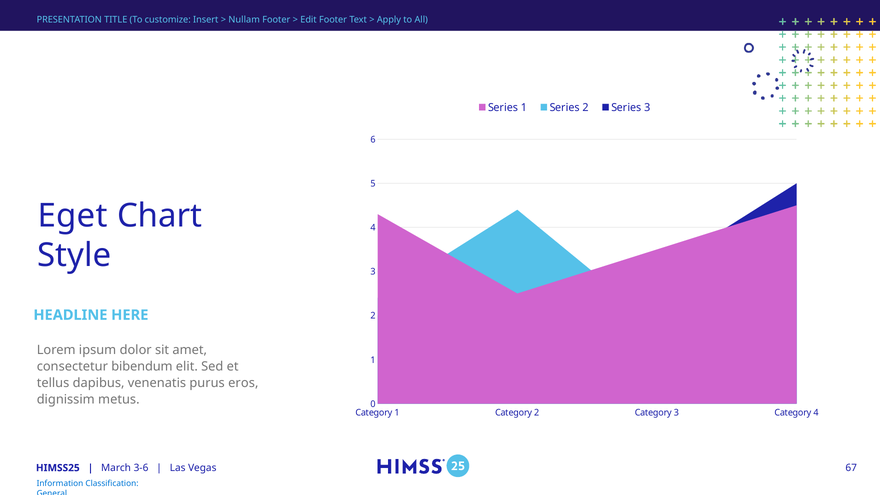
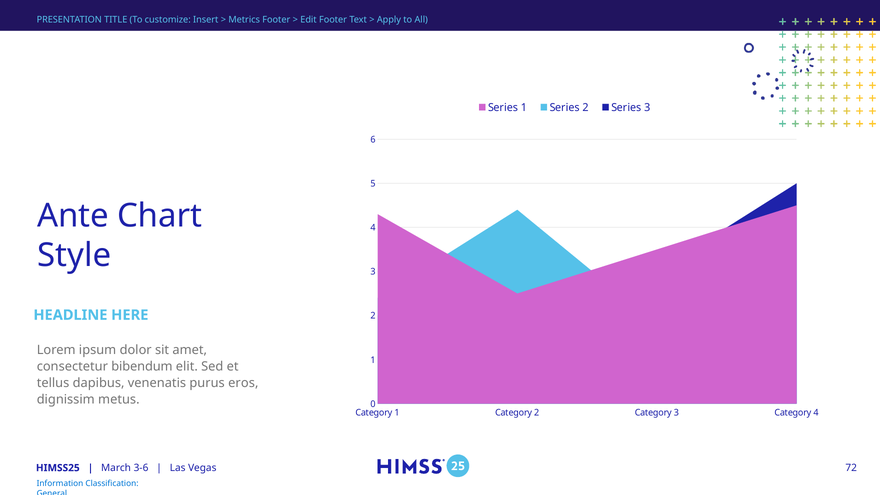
Nullam: Nullam -> Metrics (244, 20)
Eget: Eget -> Ante (73, 216)
67: 67 -> 72 (851, 468)
